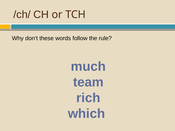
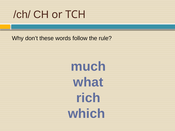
team: team -> what (88, 82)
